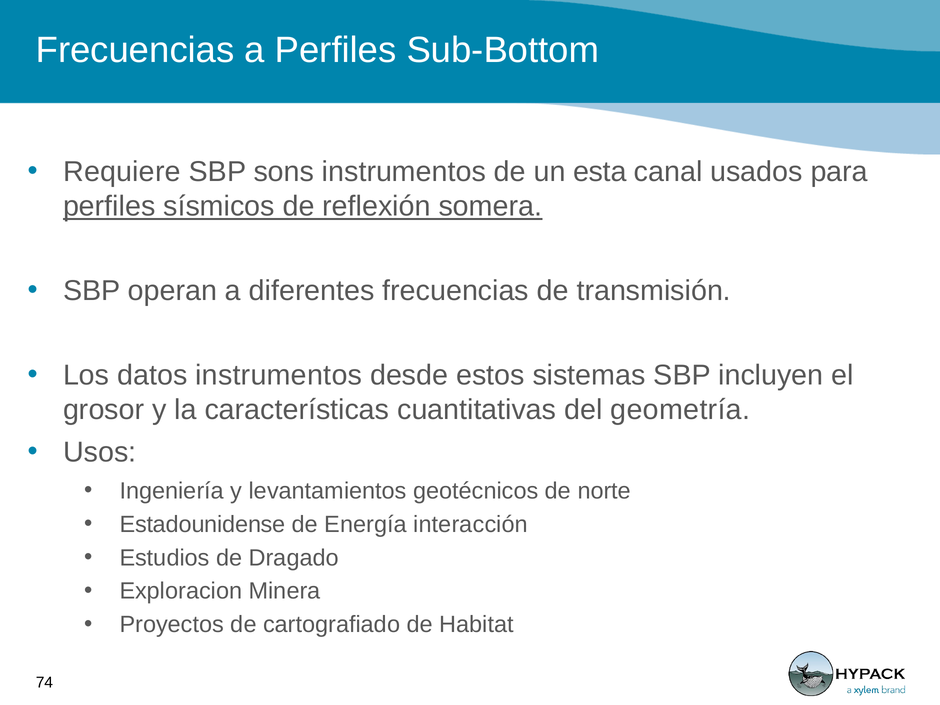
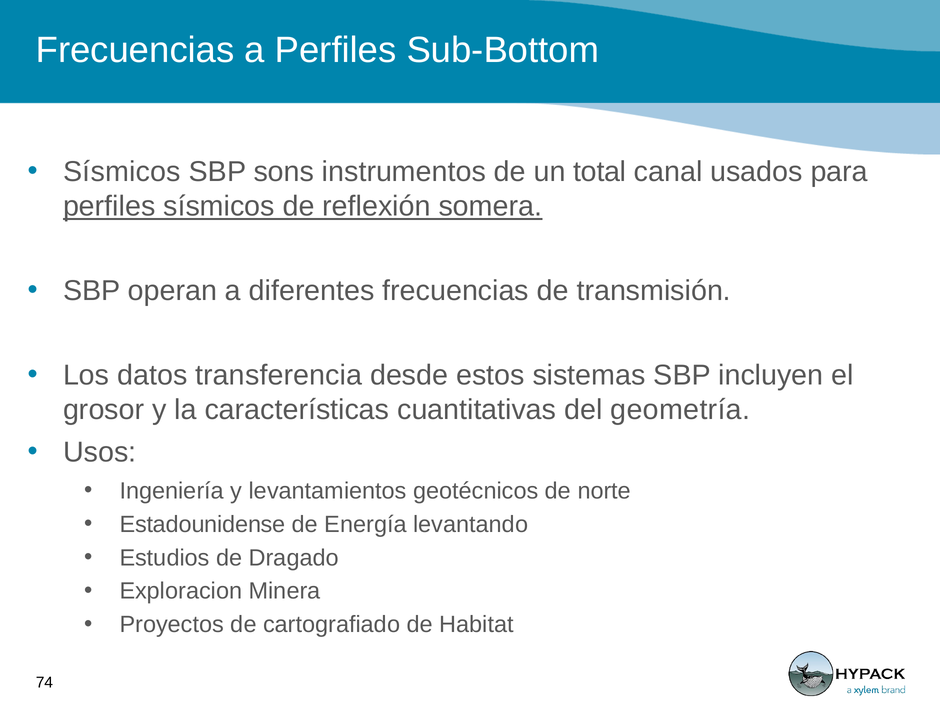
Requiere: Requiere -> Sísmicos (122, 172)
esta: esta -> total (600, 172)
datos instrumentos: instrumentos -> transferencia (279, 375)
interacción: interacción -> levantando (471, 524)
